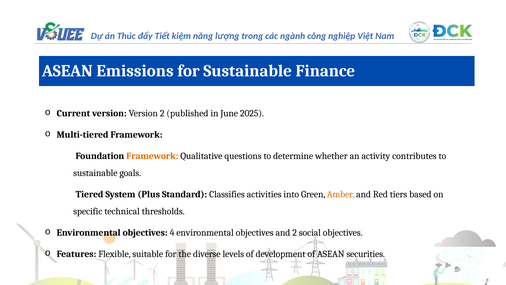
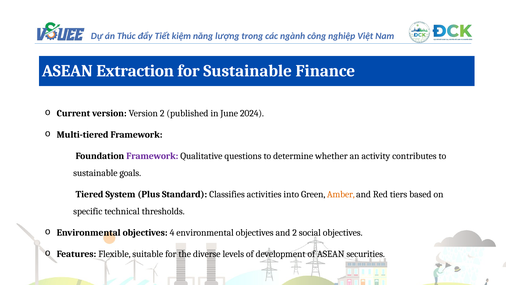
Emissions: Emissions -> Extraction (135, 71)
2025: 2025 -> 2024 (252, 113)
Framework colour: orange -> purple (152, 156)
